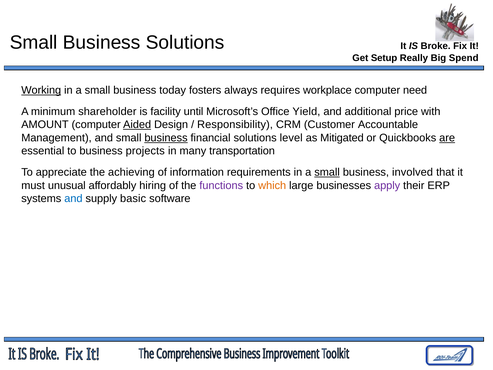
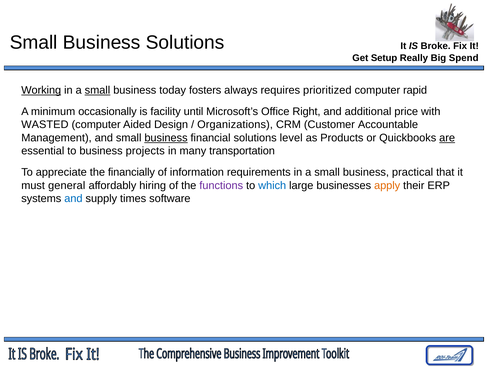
small underline: none -> present (97, 90)
workplace: workplace -> prioritized (327, 90)
need: need -> rapid (415, 90)
shareholder: shareholder -> occasionally (107, 111)
Yield: Yield -> Right (307, 111)
AMOUNT: AMOUNT -> WASTED (45, 125)
Aided underline: present -> none (137, 125)
Responsibility: Responsibility -> Organizations (235, 125)
Mitigated: Mitigated -> Products (342, 138)
achieving: achieving -> financially (131, 172)
small underline: present -> none (327, 172)
involved: involved -> practical (413, 172)
unusual: unusual -> general (67, 185)
which colour: orange -> blue (272, 185)
apply colour: purple -> orange (387, 185)
basic: basic -> times (133, 198)
